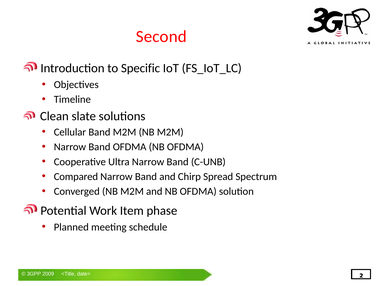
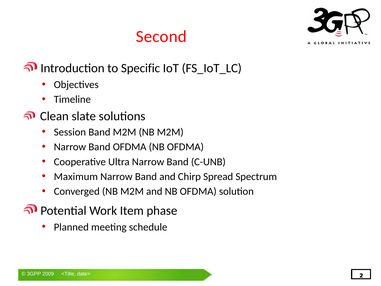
Cellular: Cellular -> Session (70, 132)
Compared: Compared -> Maximum (76, 176)
